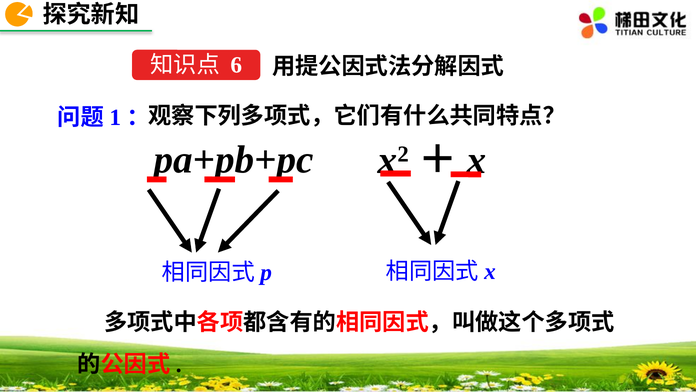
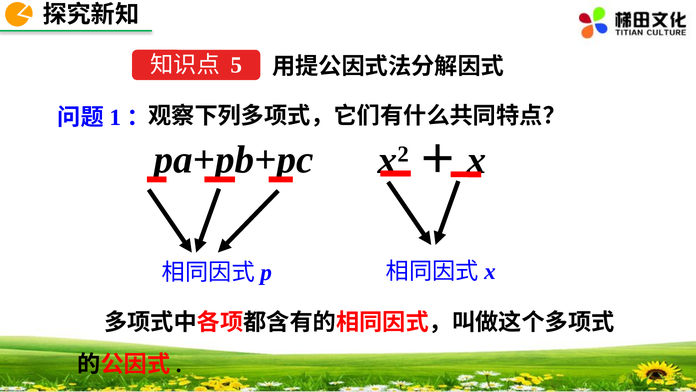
6: 6 -> 5 (236, 65)
